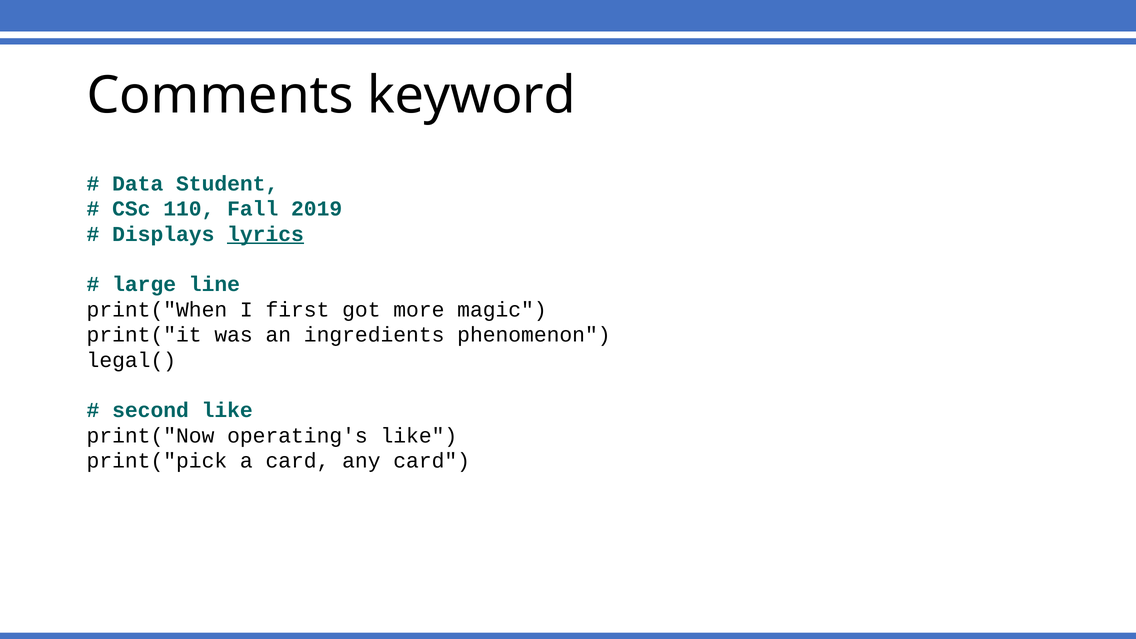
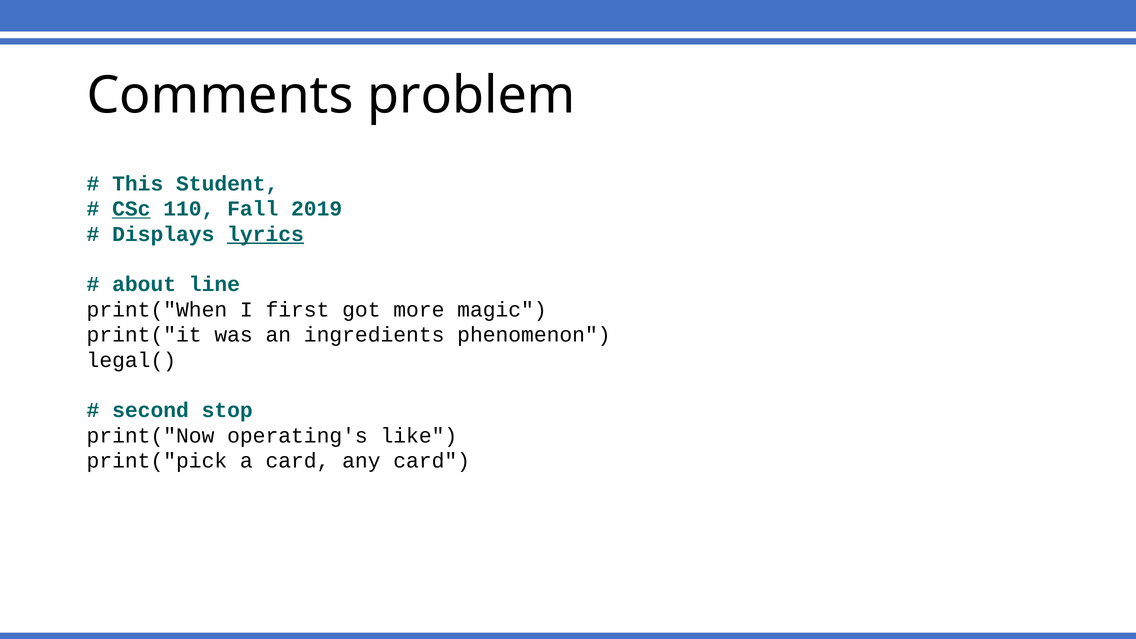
keyword: keyword -> problem (471, 95)
Data: Data -> This (138, 184)
CSc underline: none -> present (131, 209)
large: large -> about (144, 284)
second like: like -> stop (227, 410)
